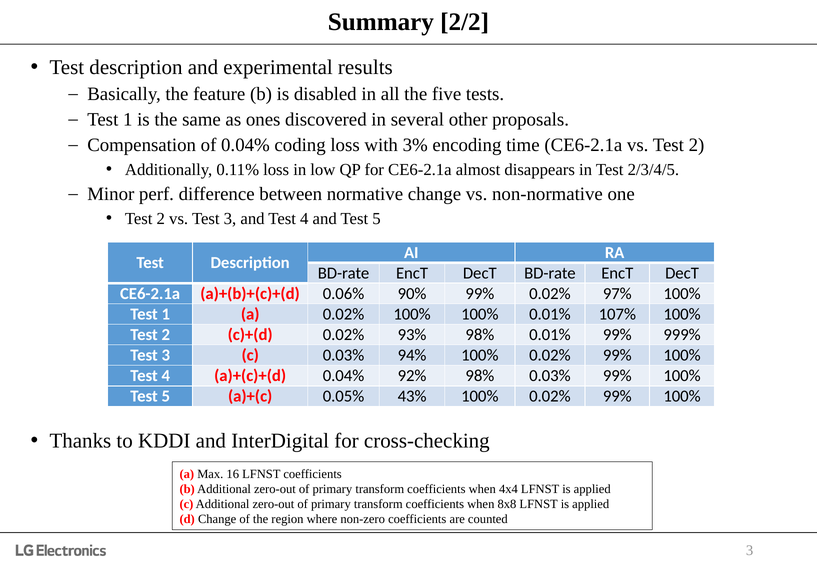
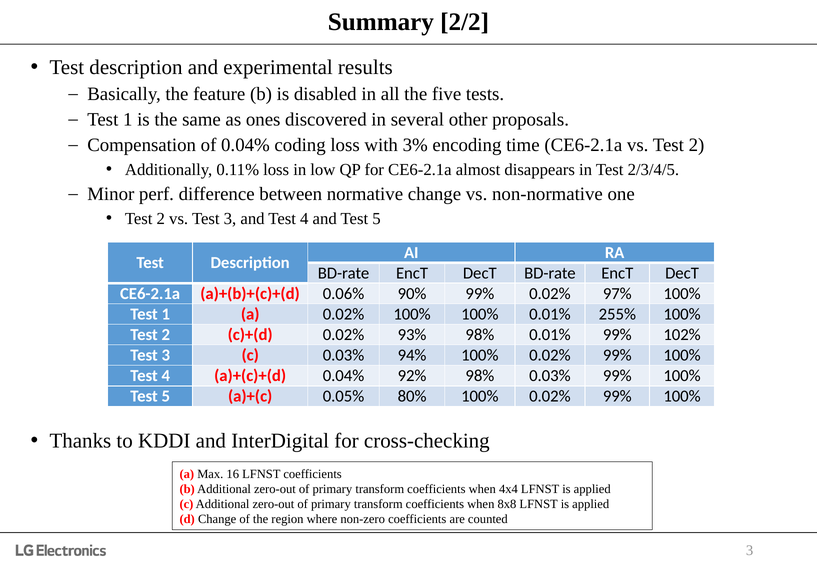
107%: 107% -> 255% (617, 314)
999%: 999% -> 102% (682, 334)
43%: 43% -> 80% (412, 396)
